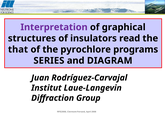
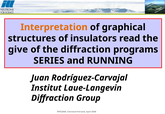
Interpretation colour: purple -> orange (54, 27)
that: that -> give (18, 50)
the pyrochlore: pyrochlore -> diffraction (86, 50)
DIAGRAM: DIAGRAM -> RUNNING (110, 61)
